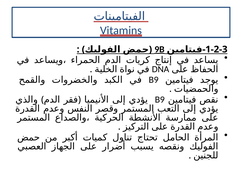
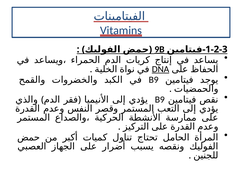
DNA underline: none -> present (161, 69)
